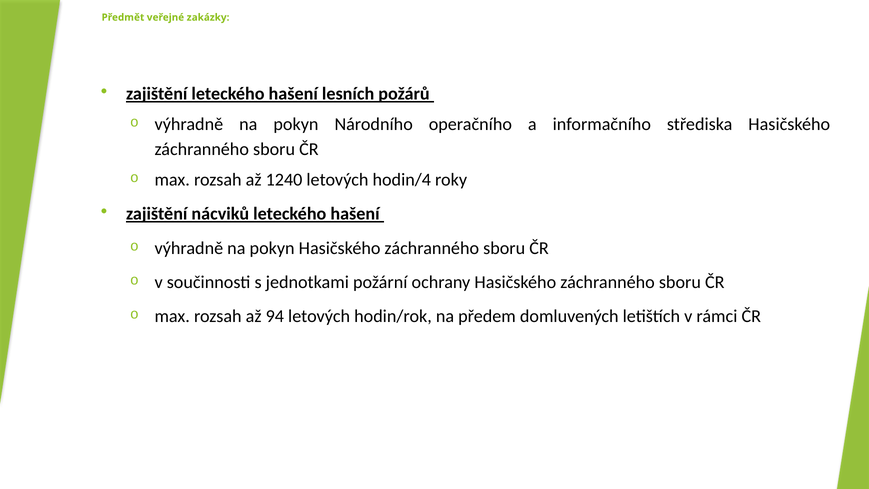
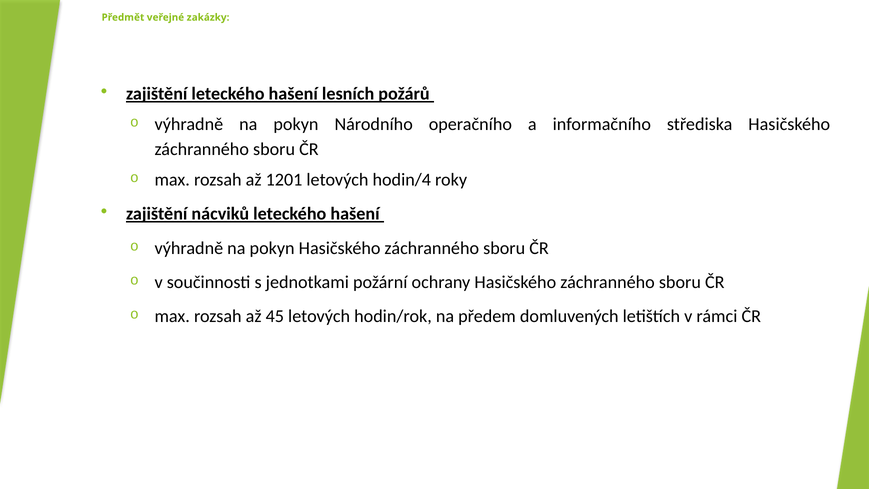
1240: 1240 -> 1201 (284, 180)
94: 94 -> 45 (275, 316)
